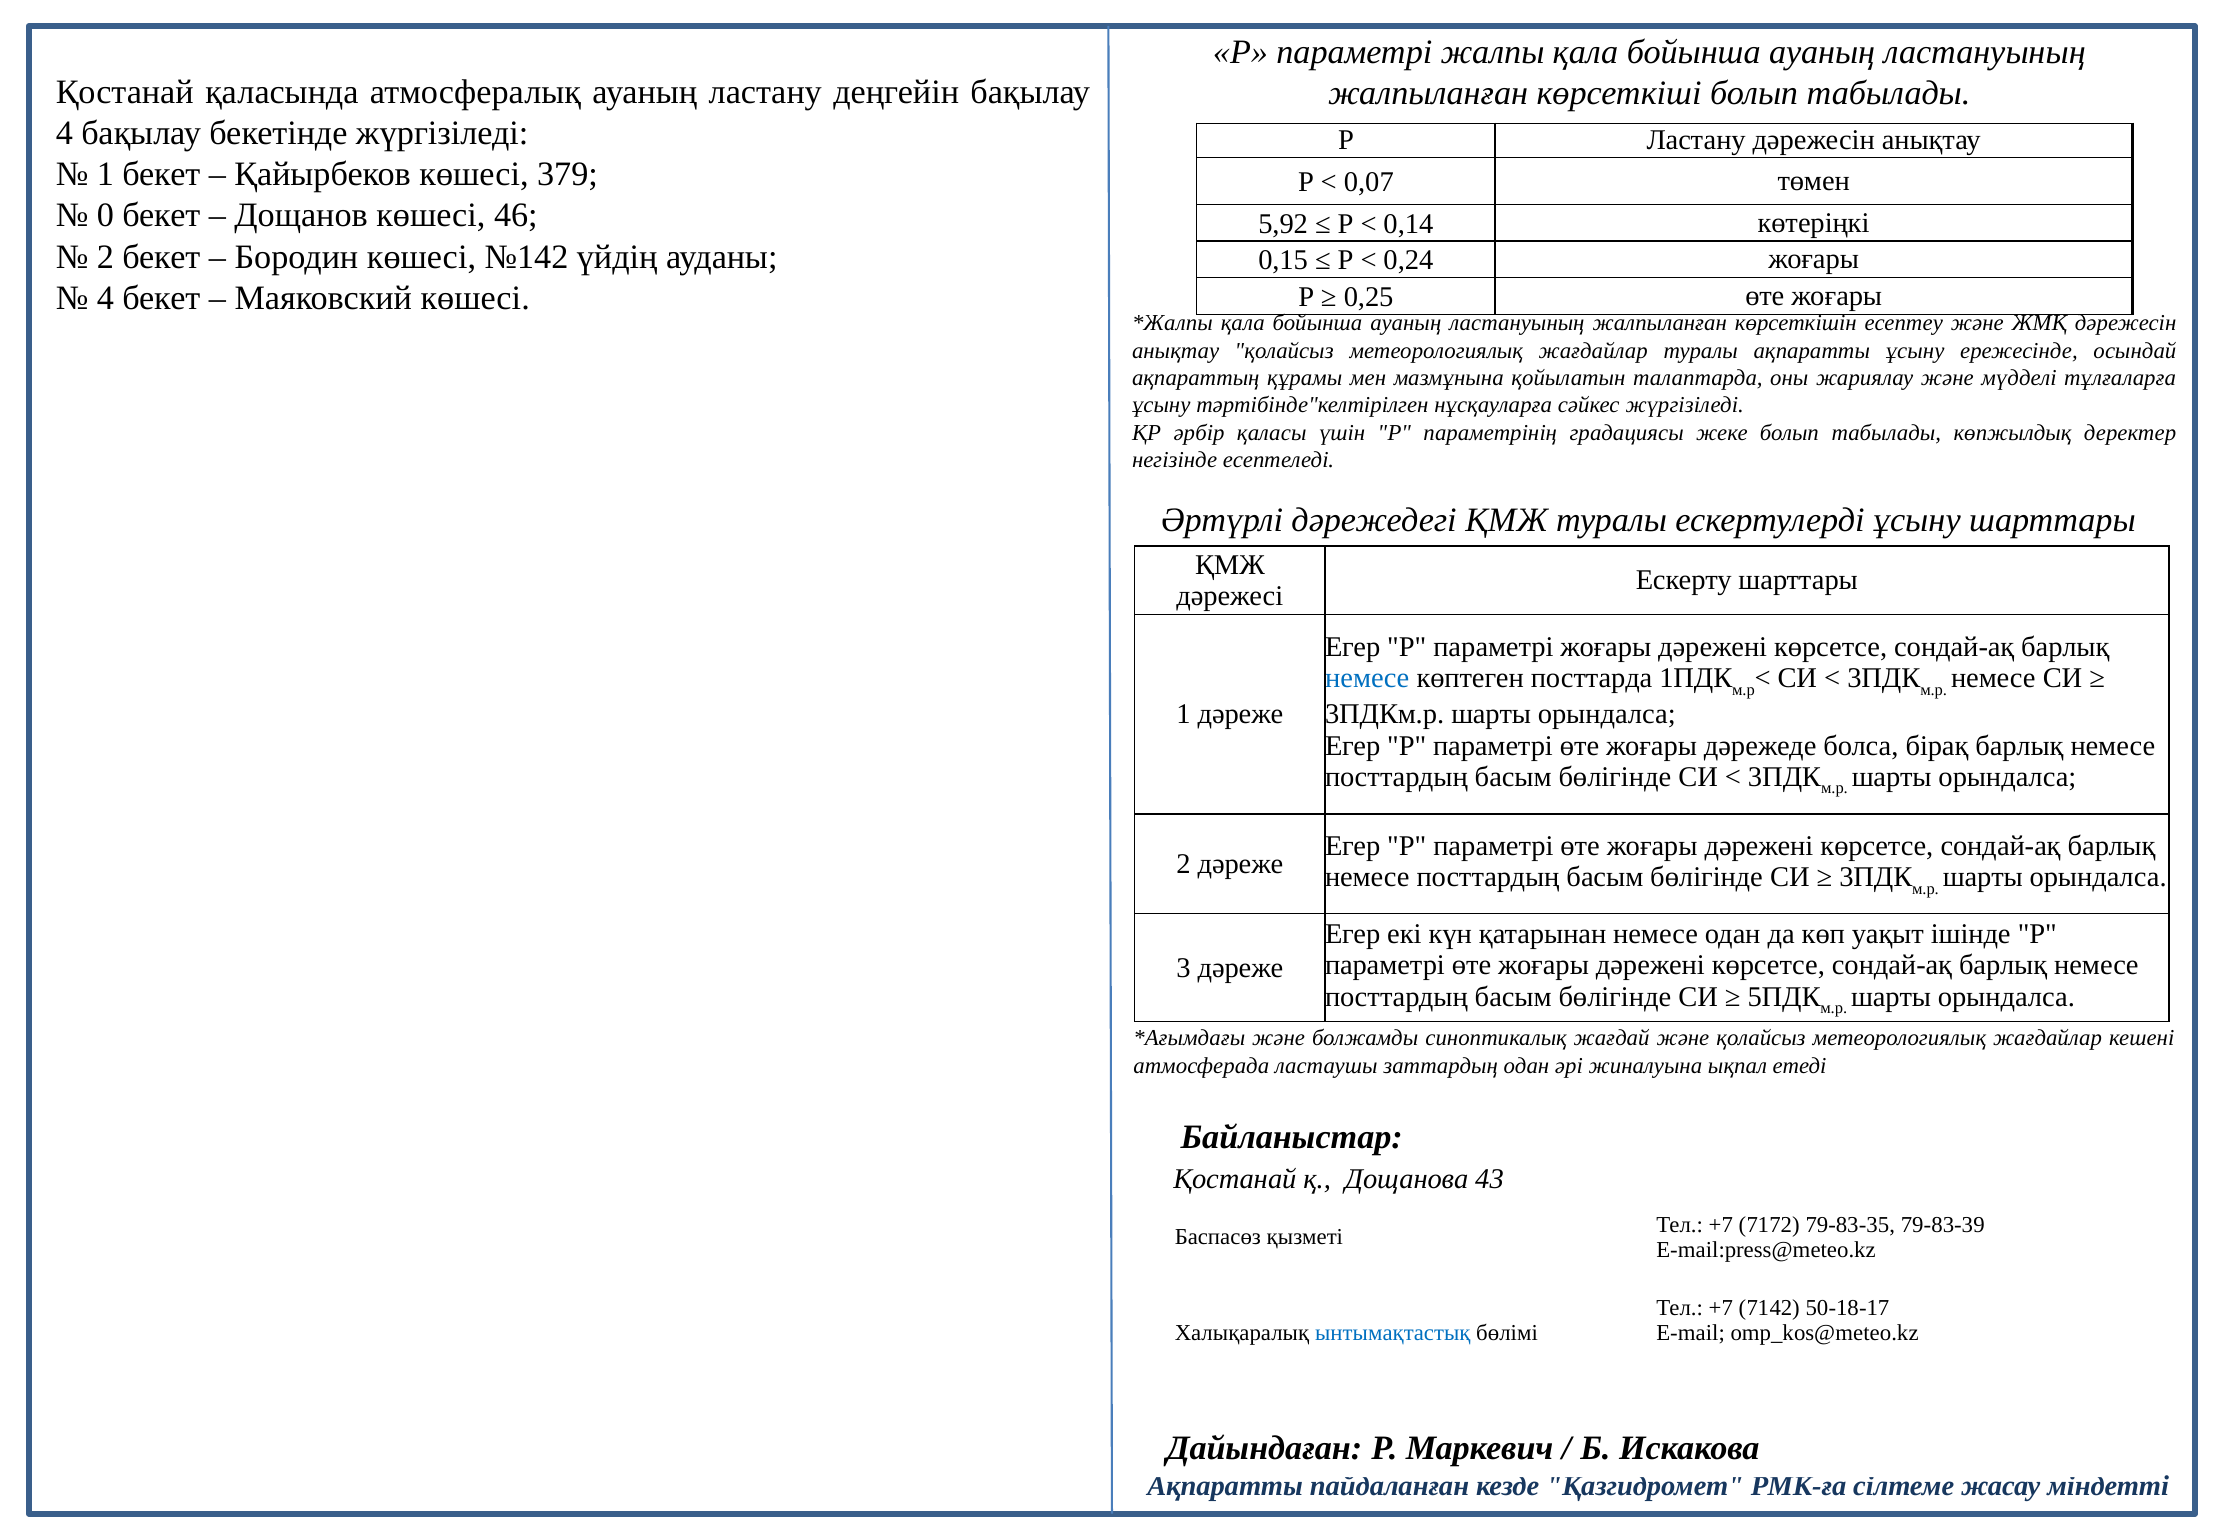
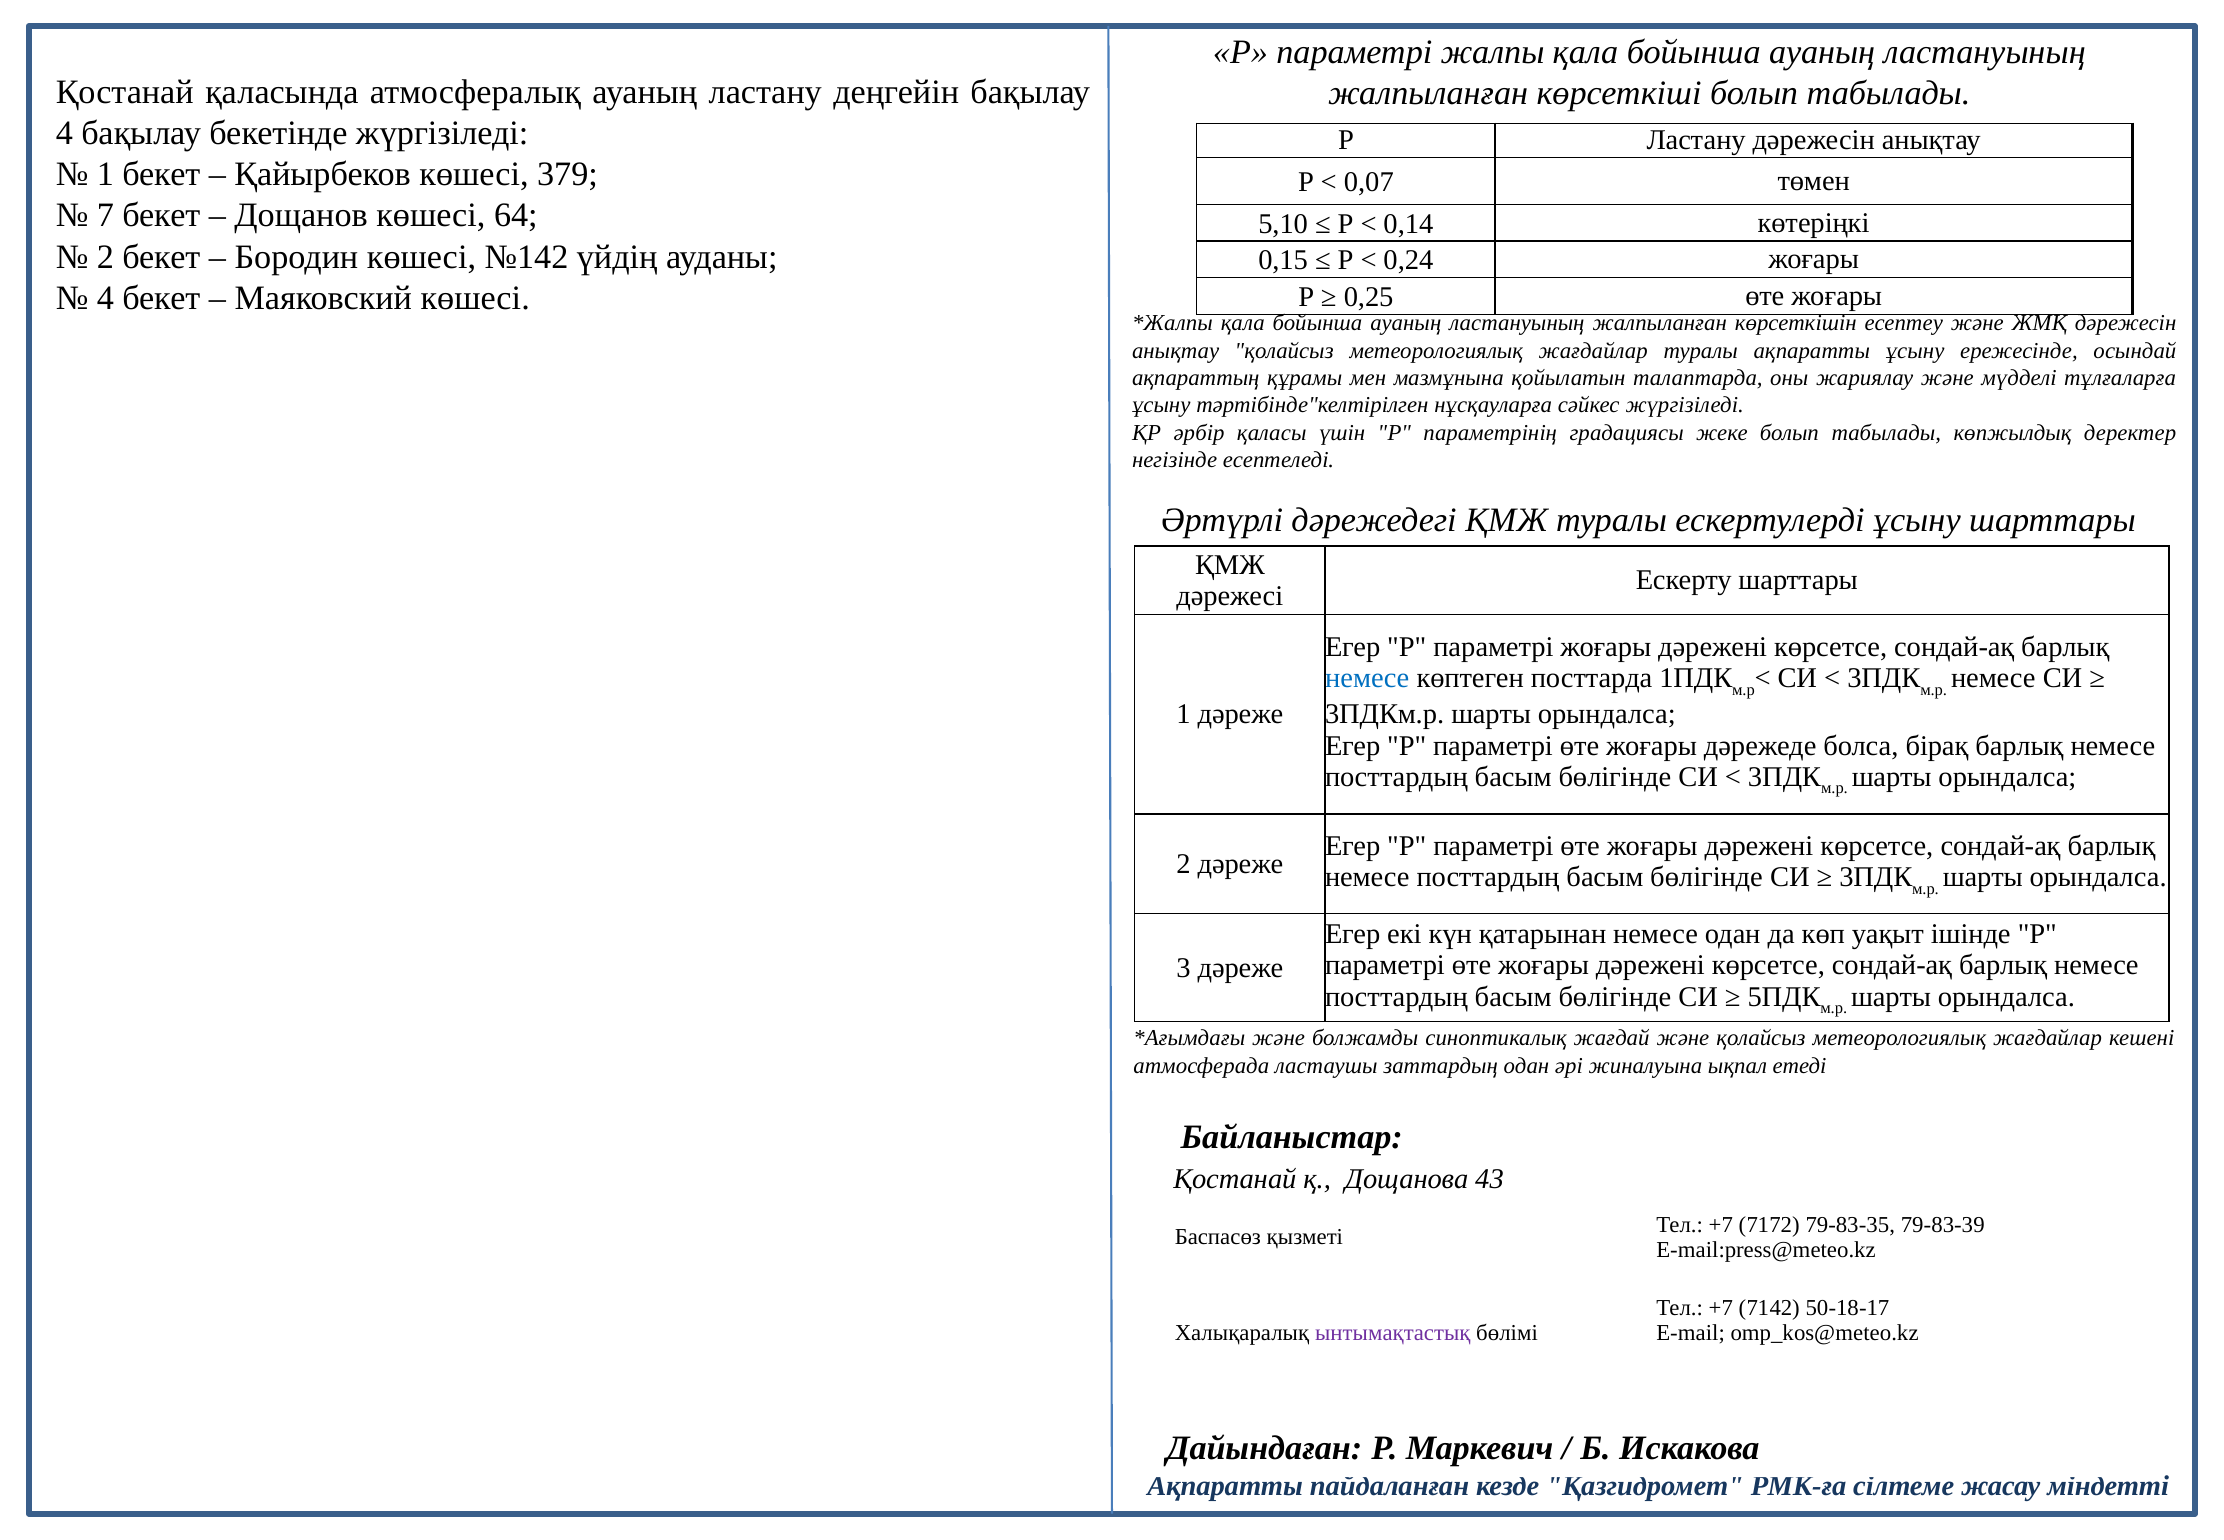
0: 0 -> 7 (105, 216)
46: 46 -> 64 (516, 216)
5,92: 5,92 -> 5,10 (1283, 224)
ынтымақтастық colour: blue -> purple (1393, 1333)
